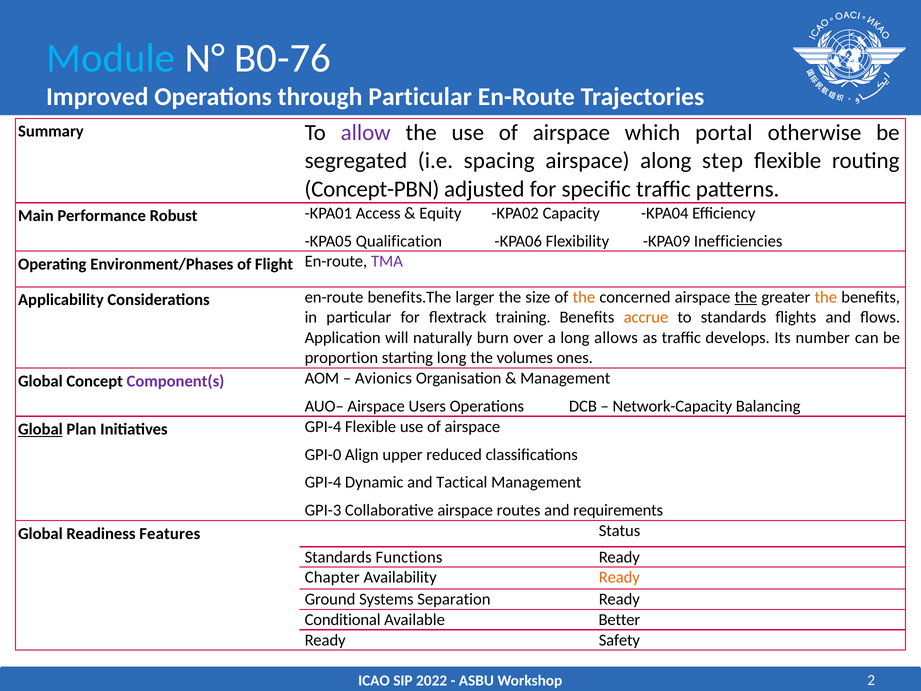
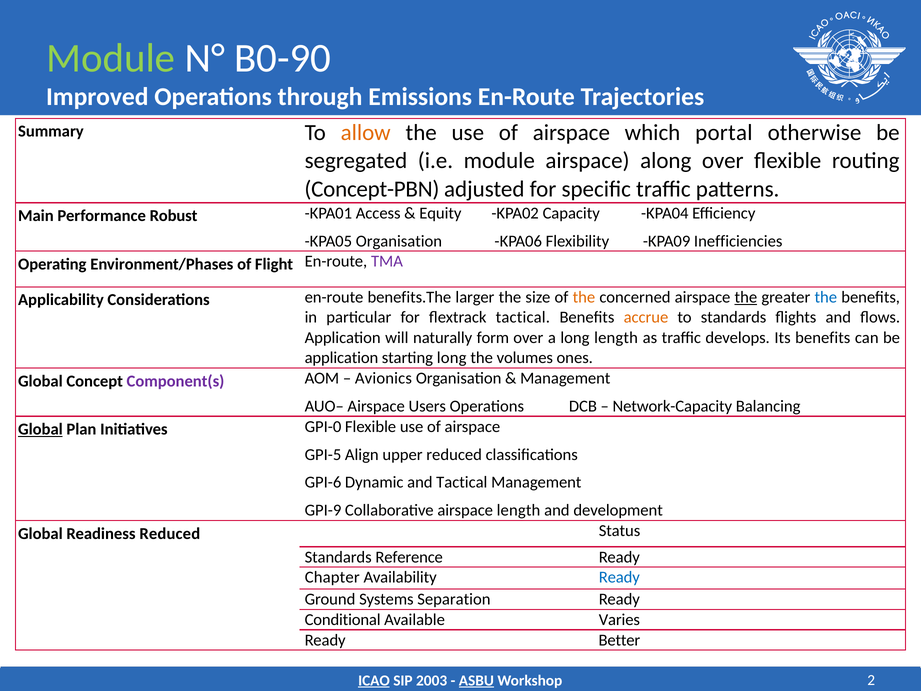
Module colour: light blue -> light green (111, 58)
B0-76: B0-76 -> B0-90 (283, 58)
through Particular: Particular -> Emissions (420, 97)
allow colour: purple -> orange (366, 133)
i.e spacing: spacing -> module (499, 161)
along step: step -> over (723, 161)
KPA05 Qualification: Qualification -> Organisation (399, 241)
the colour: orange -> blue (826, 297)
flextrack training: training -> tactical (523, 317)
burn: burn -> form (493, 338)
long allows: allows -> length (616, 338)
Its number: number -> benefits (823, 338)
proportion: proportion -> application (341, 358)
Initiatives GPI-4: GPI-4 -> GPI-0 (323, 426)
GPI-0: GPI-0 -> GPI-5 (323, 454)
GPI-4: GPI-4 -> GPI-6 (323, 482)
GPI-3: GPI-3 -> GPI-9 (323, 510)
airspace routes: routes -> length (519, 510)
requirements: requirements -> development (618, 510)
Readiness Features: Features -> Reduced (170, 533)
Functions: Functions -> Reference (409, 557)
Ready colour: orange -> blue (619, 577)
Better: Better -> Varies (619, 620)
Safety: Safety -> Better (619, 640)
ICAO underline: none -> present (374, 680)
2022: 2022 -> 2003 (432, 680)
ASBU underline: none -> present (476, 680)
